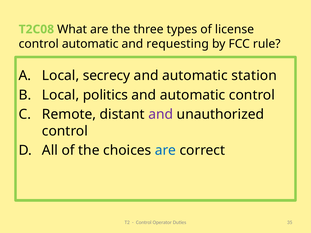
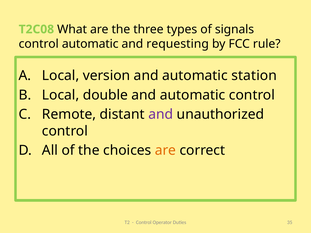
license: license -> signals (235, 29)
secrecy: secrecy -> version (107, 76)
politics: politics -> double (105, 95)
are colour: blue -> orange (165, 150)
